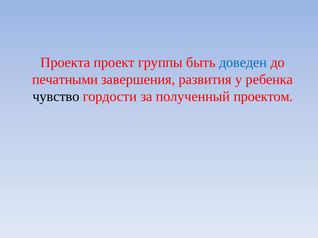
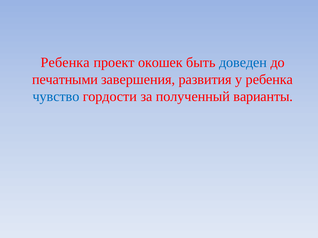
Проекта: Проекта -> Ребенка (65, 63)
группы: группы -> окошек (160, 63)
чувство colour: black -> blue (56, 97)
проектом: проектом -> варианты (263, 97)
